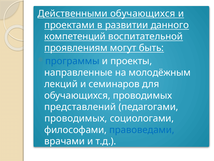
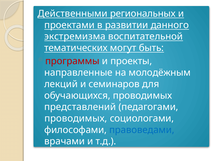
Действенными обучающихся: обучающихся -> региональных (143, 14)
компетенций: компетенций -> экстремизма (75, 36)
проявлениям: проявлениям -> тематических (76, 48)
программы colour: blue -> red (72, 61)
